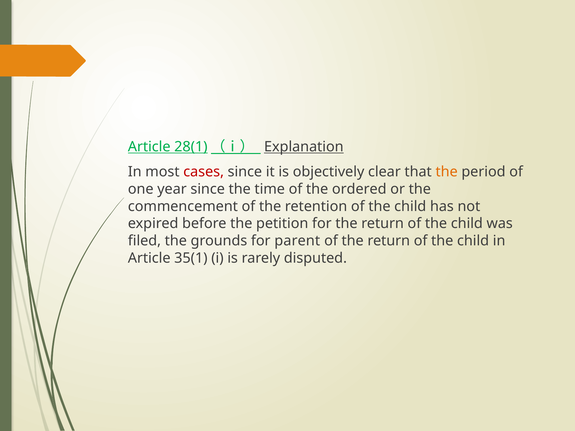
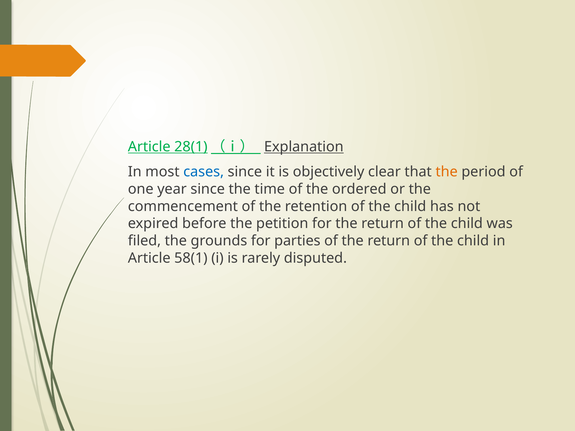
cases colour: red -> blue (204, 172)
parent: parent -> parties (297, 241)
35(1: 35(1 -> 58(1 (191, 258)
